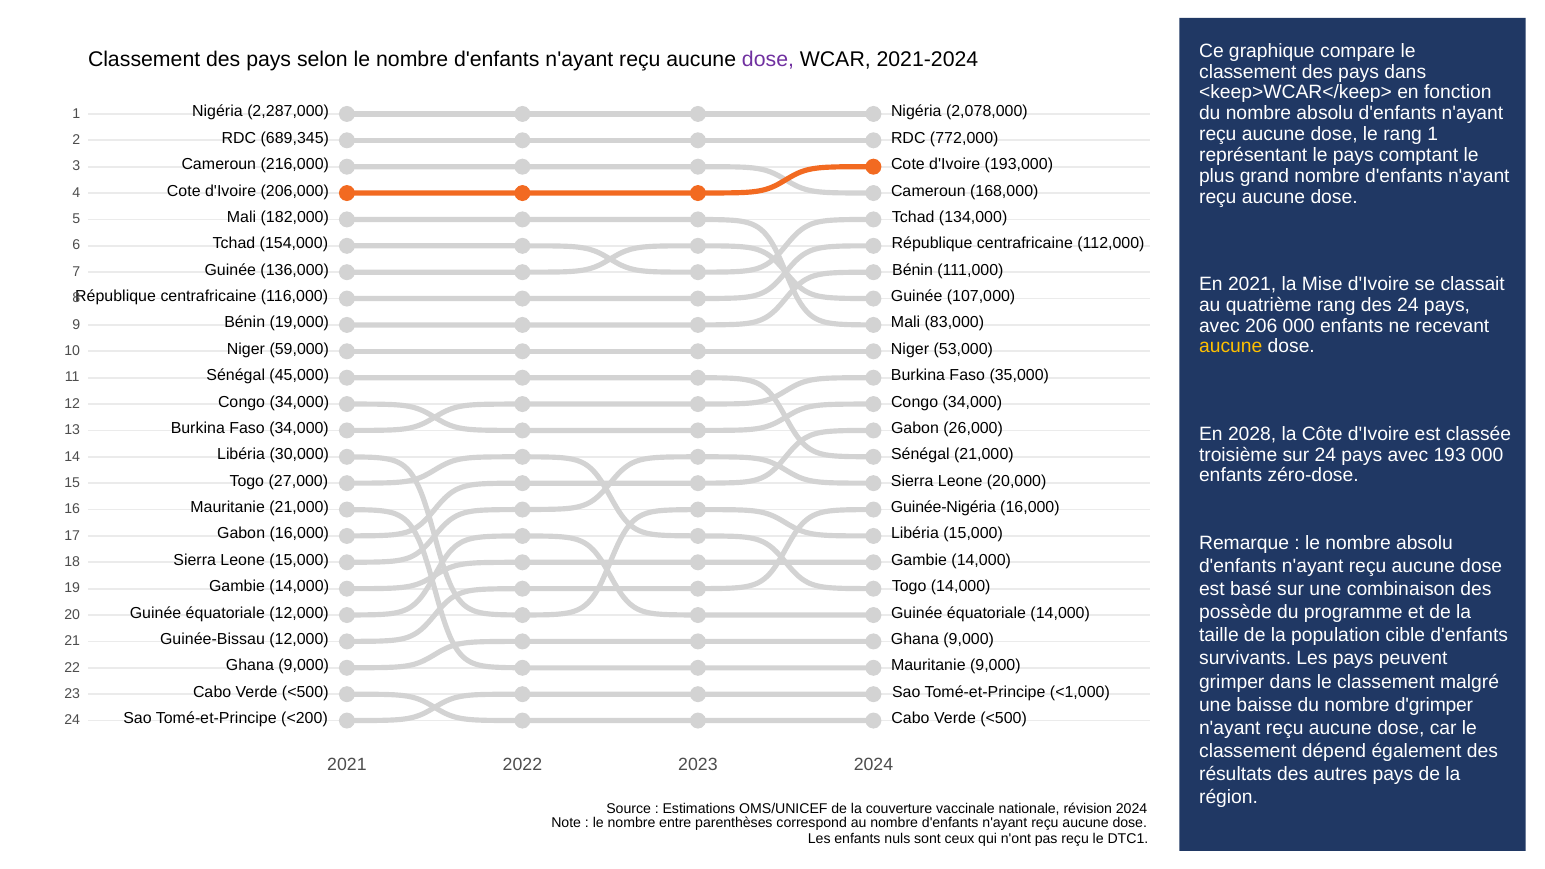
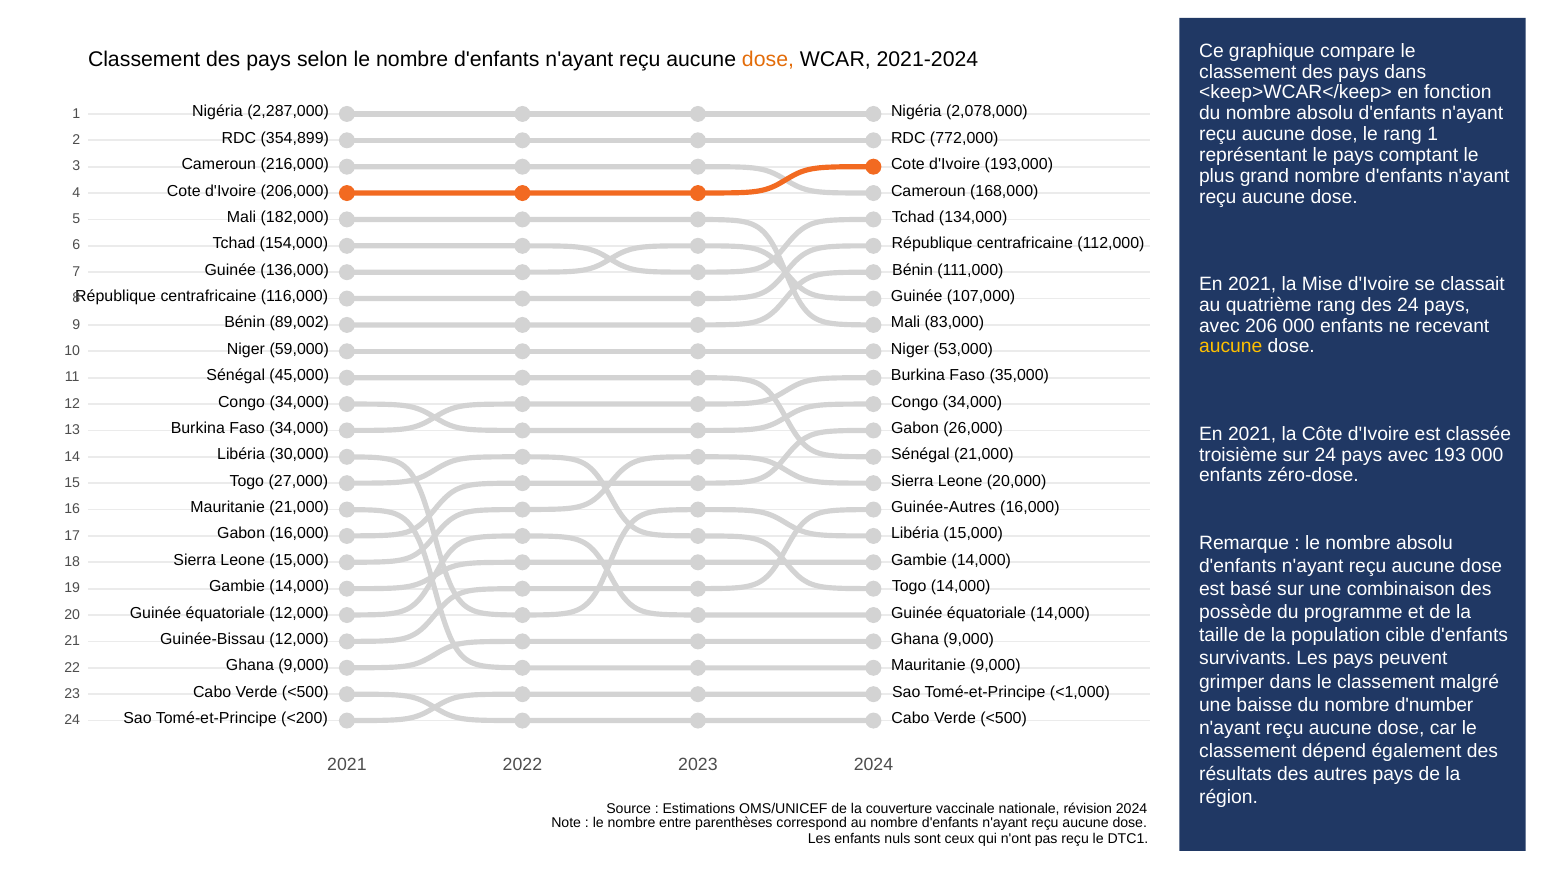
dose colour: purple -> orange (768, 60)
689,345: 689,345 -> 354,899 (295, 138)
19,000: 19,000 -> 89,002 (299, 323)
2028: 2028 -> 2021 (1252, 434)
Guinée-Nigéria: Guinée-Nigéria -> Guinée-Autres (943, 507)
d'grimper: d'grimper -> d'number (1434, 705)
